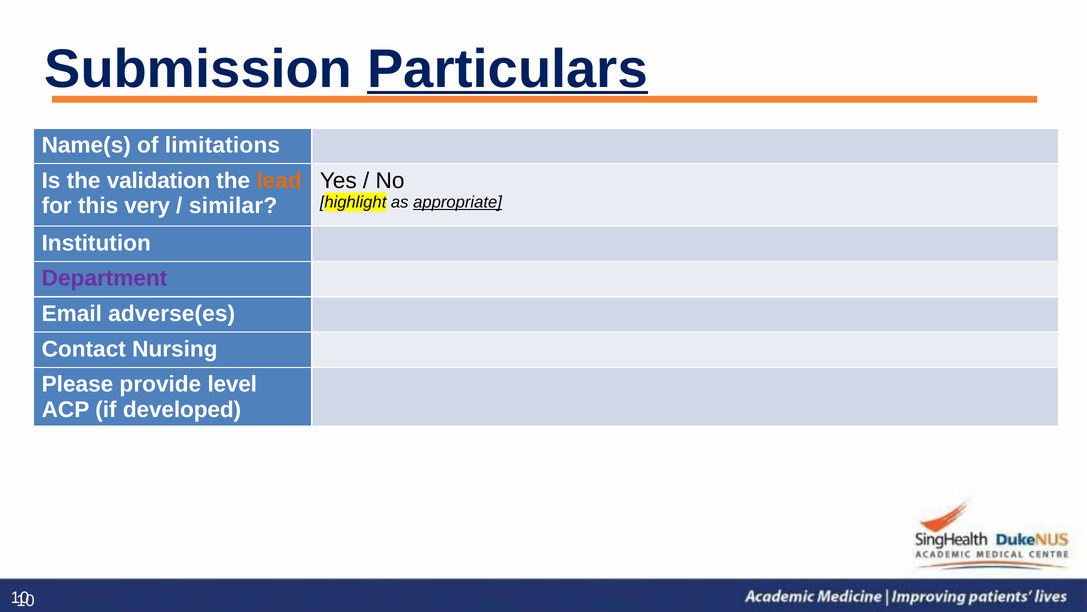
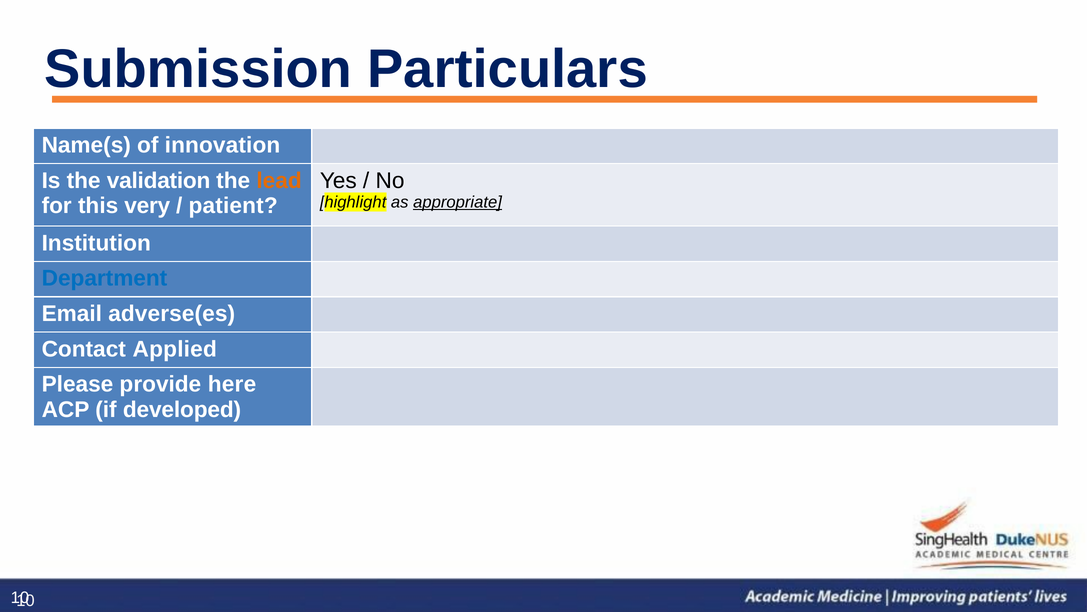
Particulars underline: present -> none (507, 69)
limitations: limitations -> innovation (223, 145)
similar: similar -> patient (233, 206)
Department colour: purple -> blue (104, 278)
Nursing: Nursing -> Applied (175, 349)
level: level -> here (232, 384)
